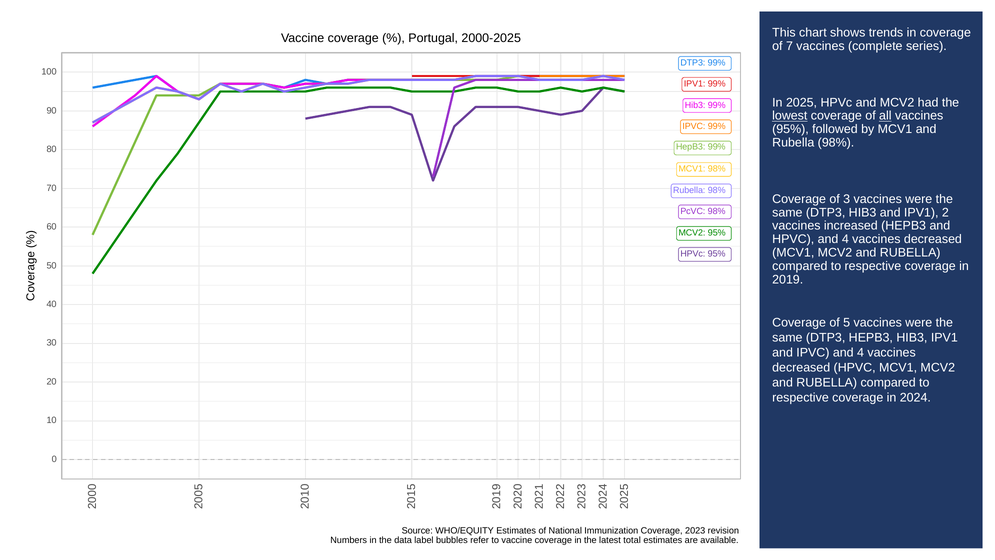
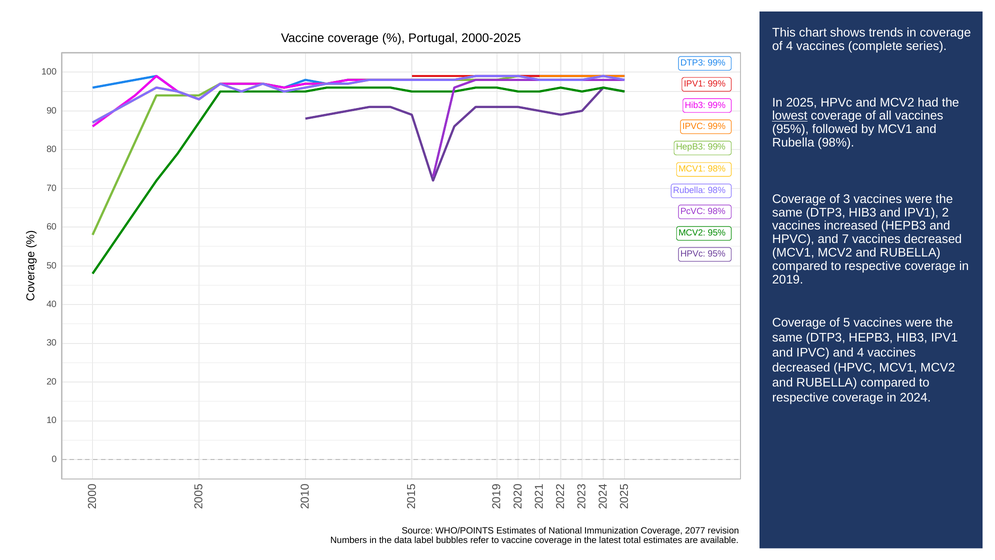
of 7: 7 -> 4 (789, 46)
all underline: present -> none (885, 116)
HPVC and 4: 4 -> 7 (845, 239)
WHO/EQUITY: WHO/EQUITY -> WHO/POINTS (465, 530)
2023: 2023 -> 2077 (695, 530)
